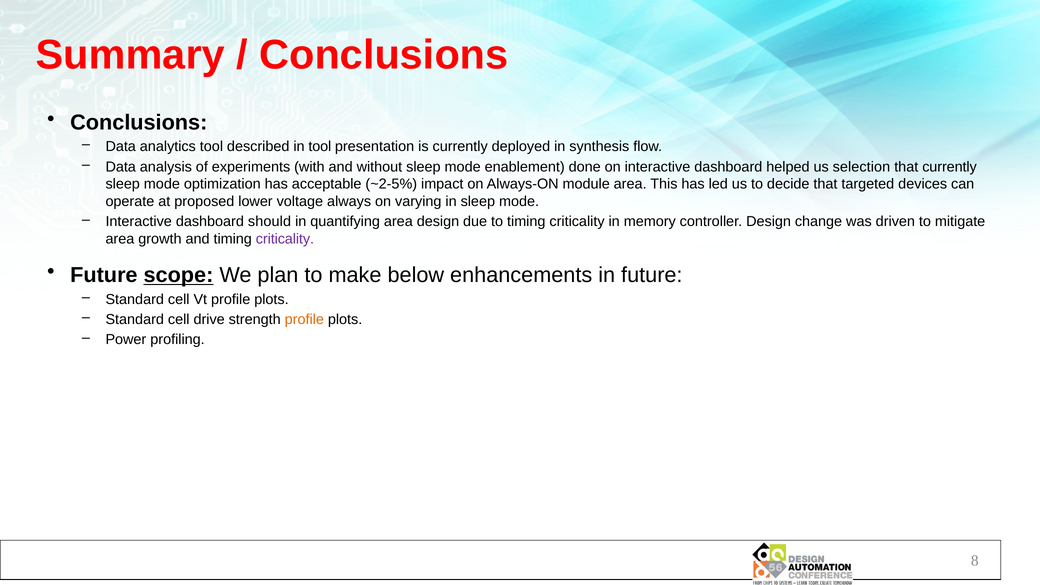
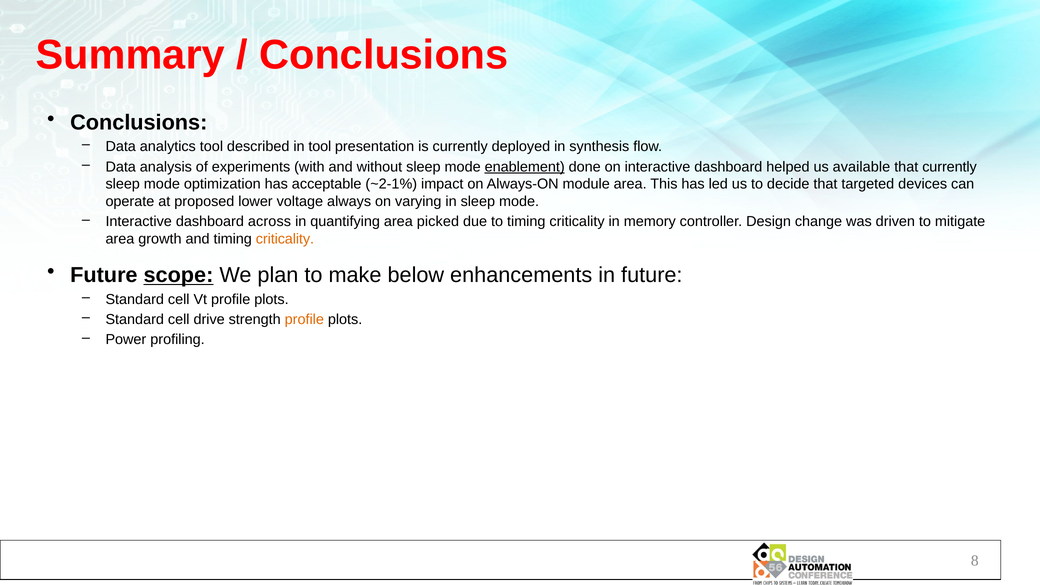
enablement underline: none -> present (525, 167)
selection: selection -> available (861, 167)
~2-5%: ~2-5% -> ~2-1% (391, 184)
should: should -> across (270, 222)
area design: design -> picked (438, 222)
criticality colour: purple -> orange (285, 239)
